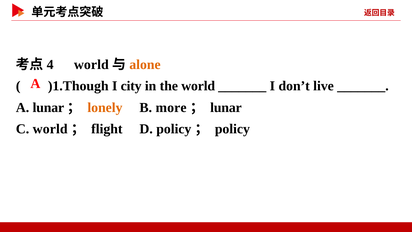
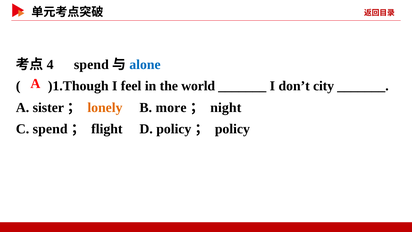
world: world -> spend (91, 65)
alone colour: orange -> blue (145, 65)
city: city -> feel (131, 86)
live: live -> city (324, 86)
A lunar: lunar -> sister (48, 107)
lunar: lunar -> night (226, 107)
C world: world -> spend (50, 129)
